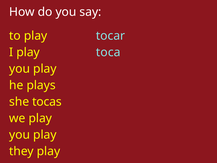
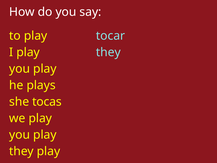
I play toca: toca -> they (108, 52)
